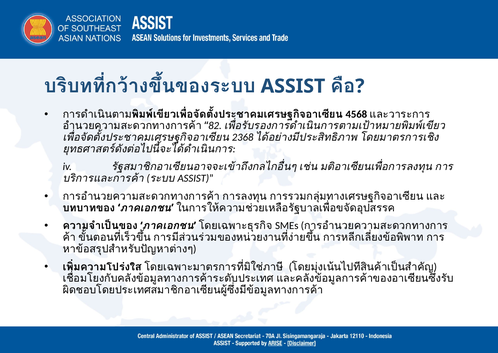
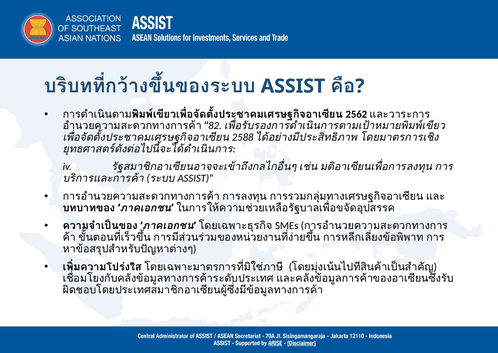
4568: 4568 -> 2562 (356, 114)
2368: 2368 -> 2588 (243, 137)
